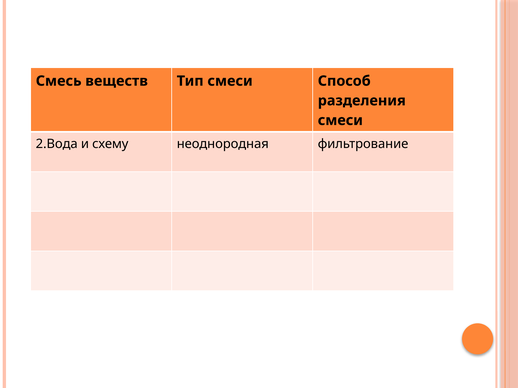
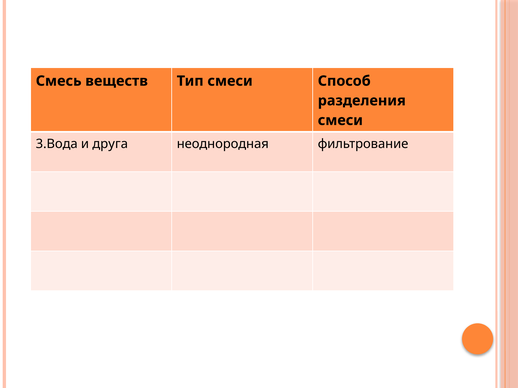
2.Вода: 2.Вода -> 3.Вода (57, 144)
схему: схему -> друга (110, 144)
